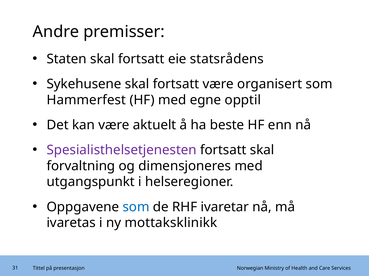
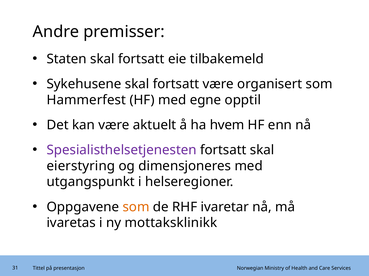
statsrådens: statsrådens -> tilbakemeld (227, 59)
beste: beste -> hvem (227, 125)
forvaltning: forvaltning -> eierstyring (81, 166)
som colour: blue -> orange (136, 207)
